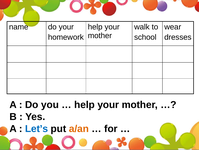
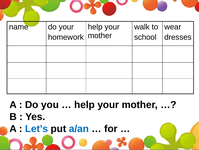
a/an colour: orange -> blue (79, 128)
